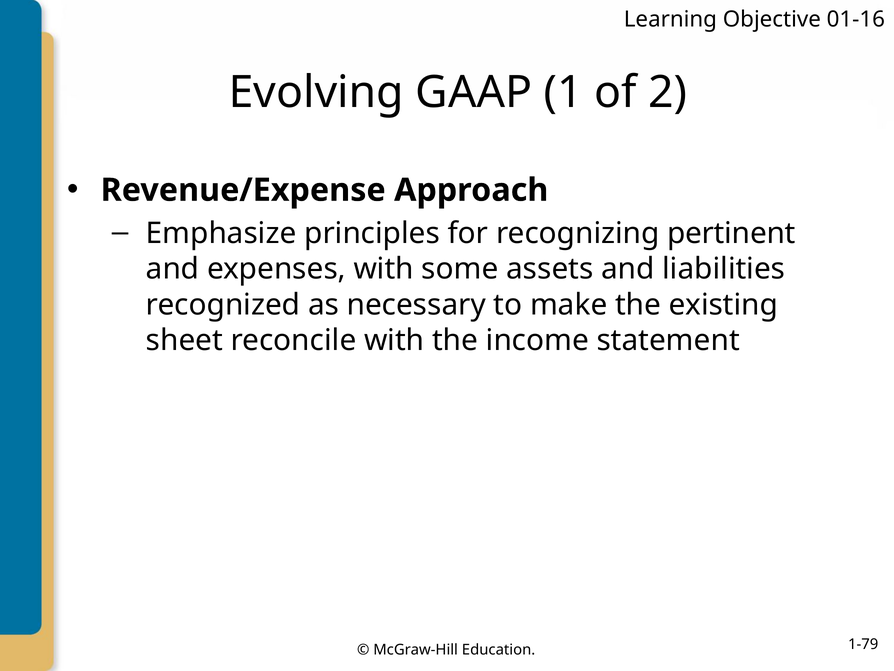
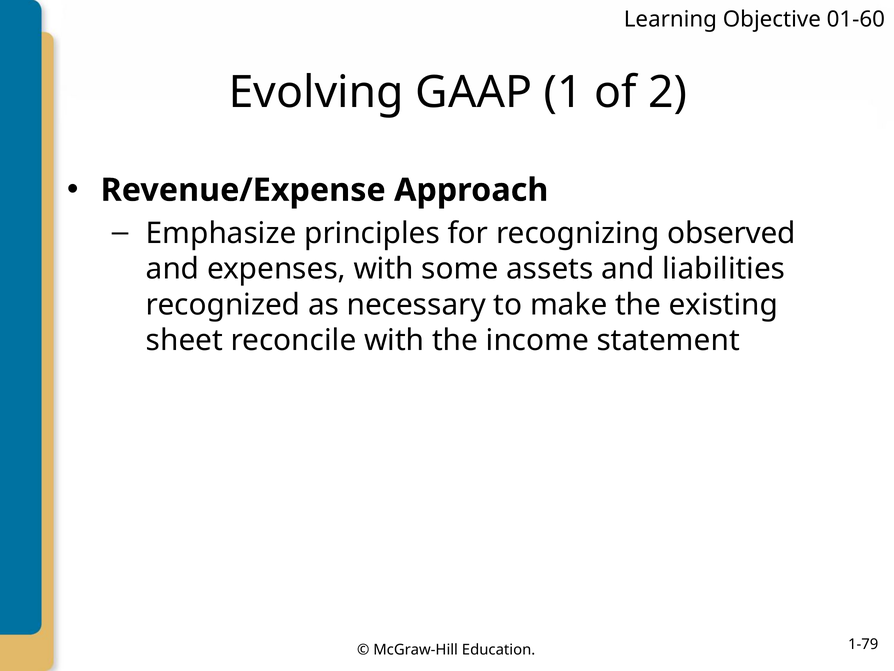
01-16: 01-16 -> 01-60 (856, 19)
pertinent: pertinent -> observed (731, 233)
